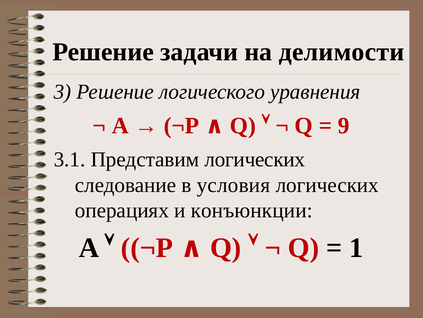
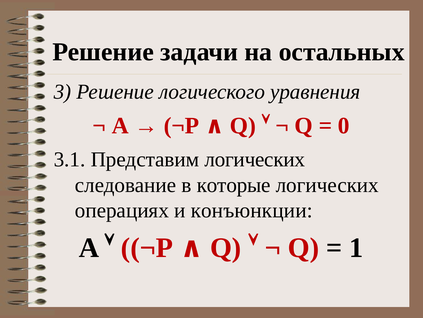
делимости: делимости -> остальных (342, 52)
9: 9 -> 0 (344, 126)
условия: условия -> которые (234, 185)
